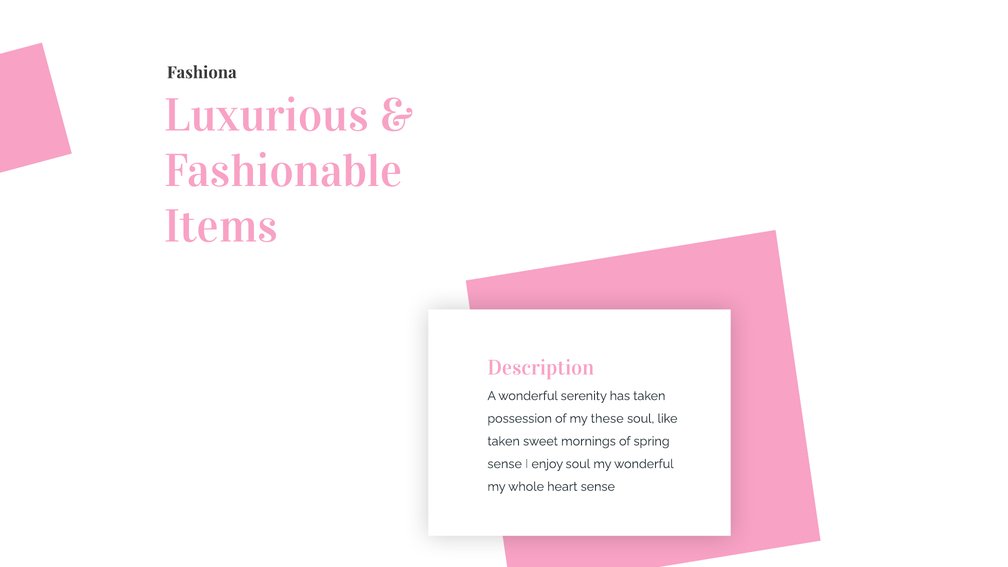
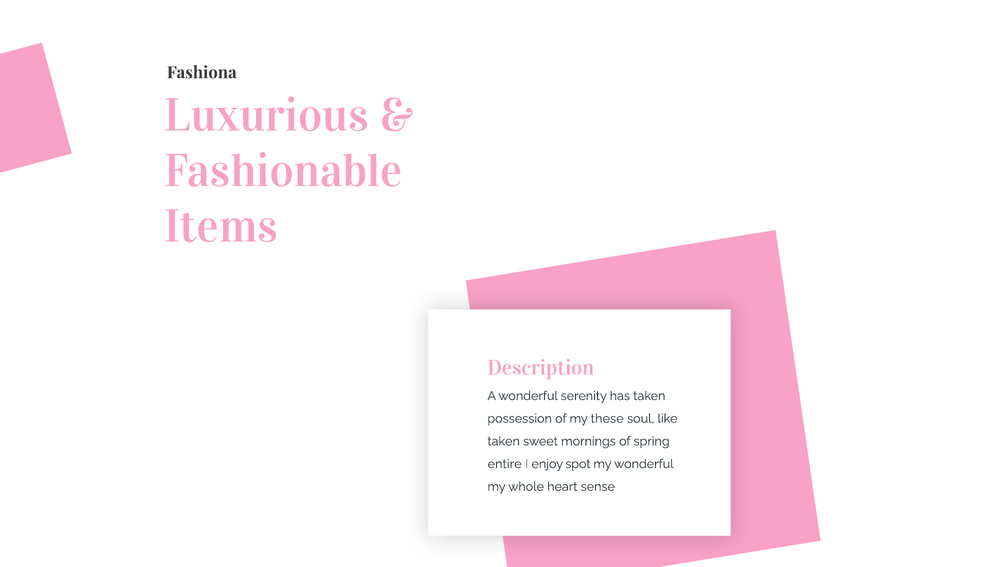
sense: sense -> entire (505, 464)
enjoy soul: soul -> spot (578, 464)
